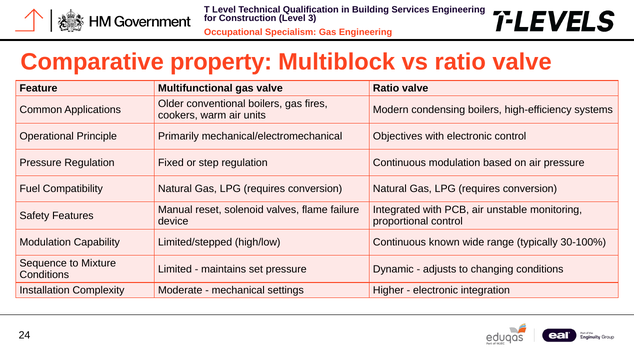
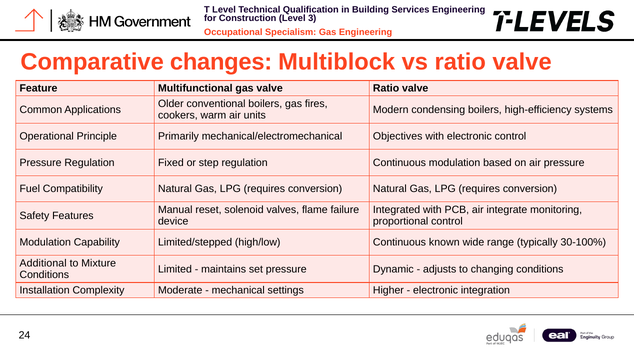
property: property -> changes (221, 62)
unstable: unstable -> integrate (507, 210)
Sequence: Sequence -> Additional (43, 263)
